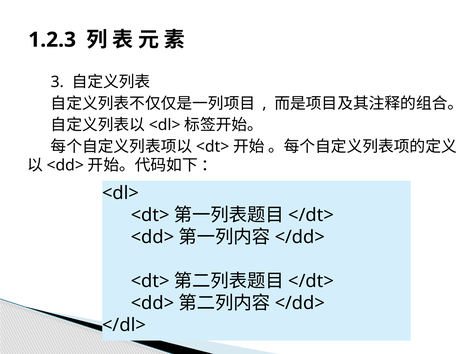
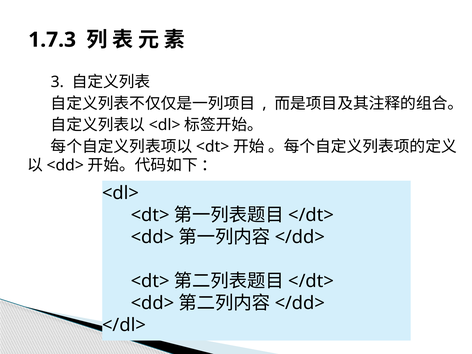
1.2.3: 1.2.3 -> 1.7.3 (52, 40)
